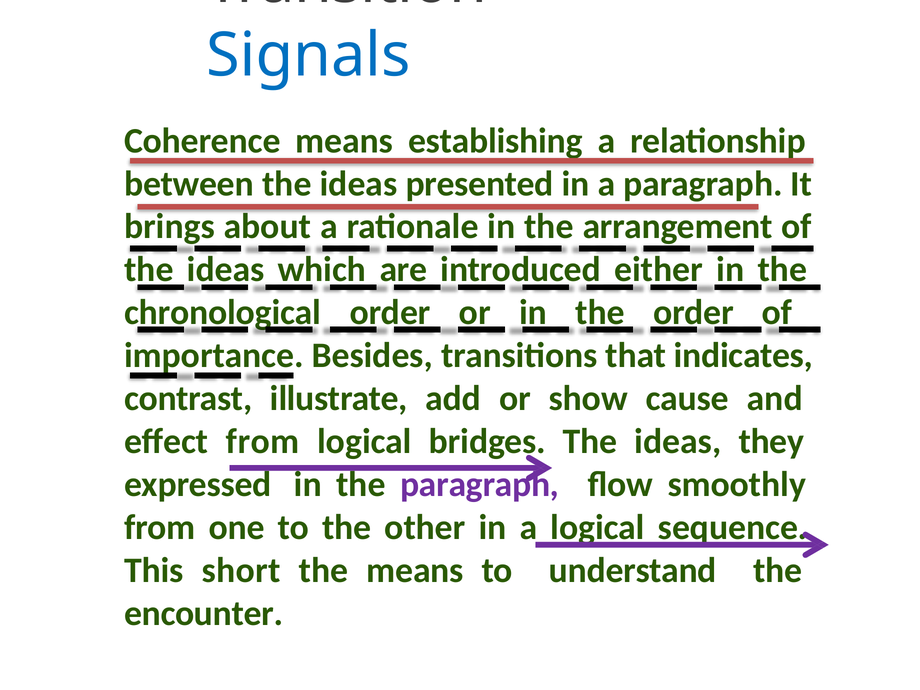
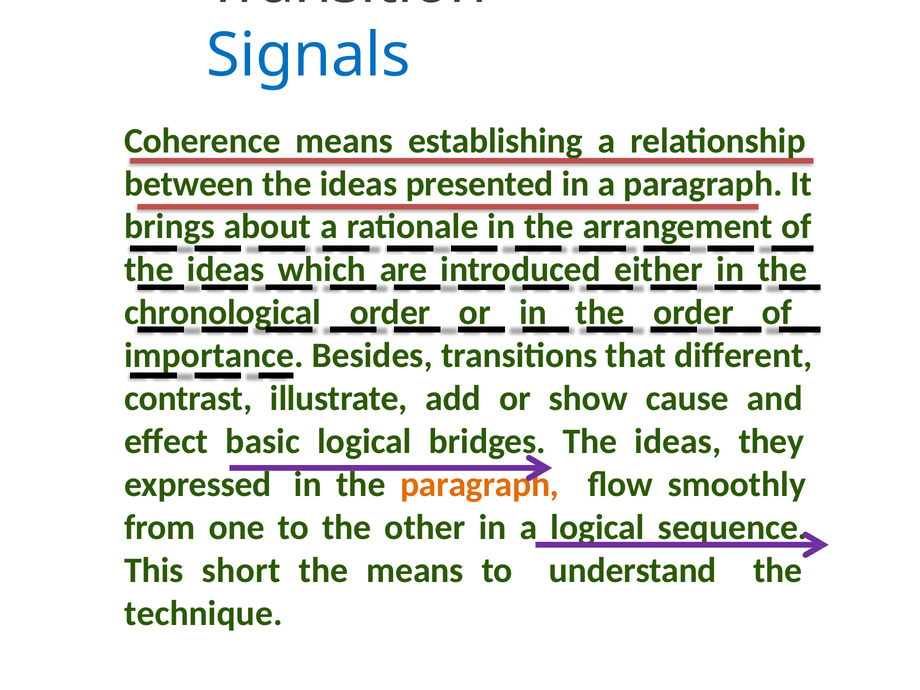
indicates: indicates -> different (743, 356)
effect from: from -> basic (263, 441)
paragraph colour: purple -> orange (480, 484)
encounter: encounter -> technique (203, 613)
